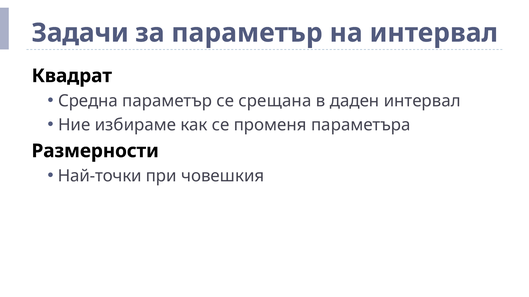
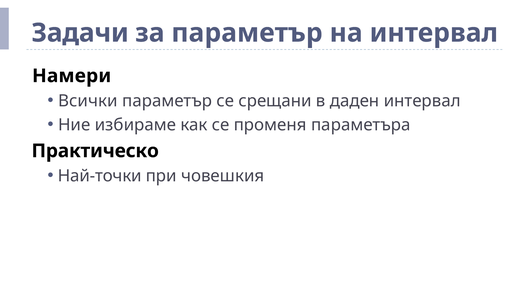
Квадрат: Квадрат -> Намери (72, 76)
Средна: Средна -> Всички (88, 101)
срещана: срещана -> срещани (275, 101)
Размерности: Размерности -> Практическо (95, 151)
